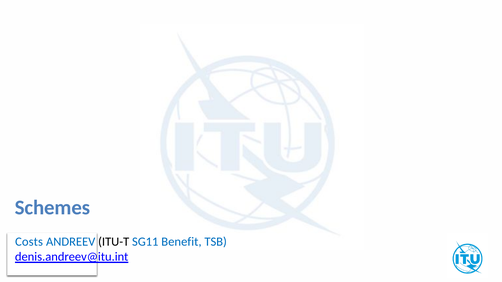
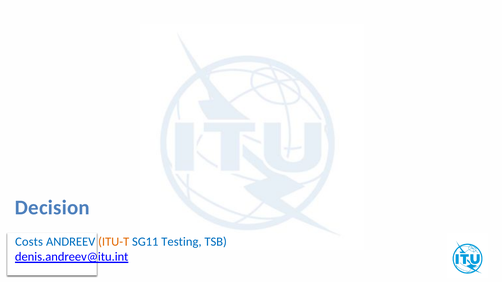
Schemes: Schemes -> Decision (52, 208)
ITU-T colour: black -> orange (114, 242)
Benefit: Benefit -> Testing (181, 242)
